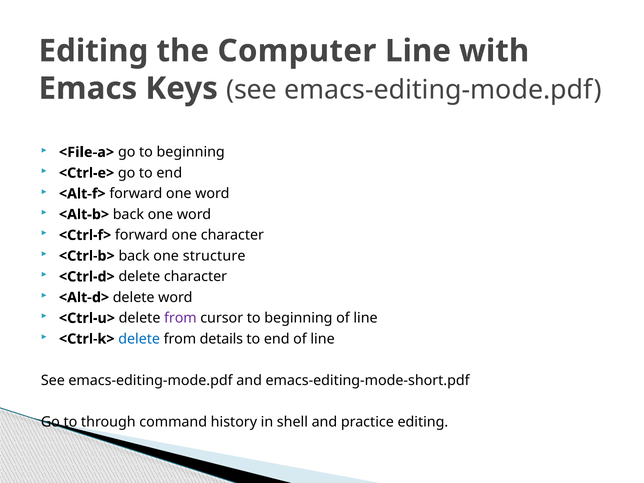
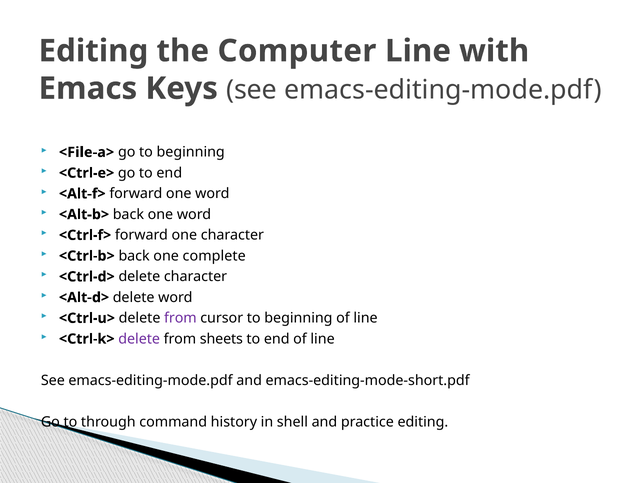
structure: structure -> complete (214, 256)
delete colour: blue -> purple (139, 339)
details: details -> sheets (221, 339)
